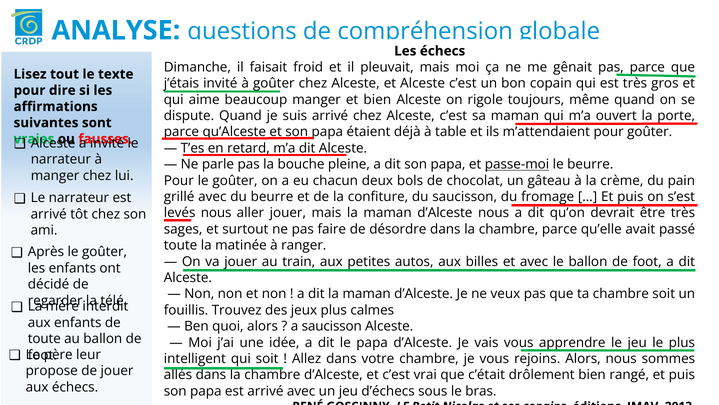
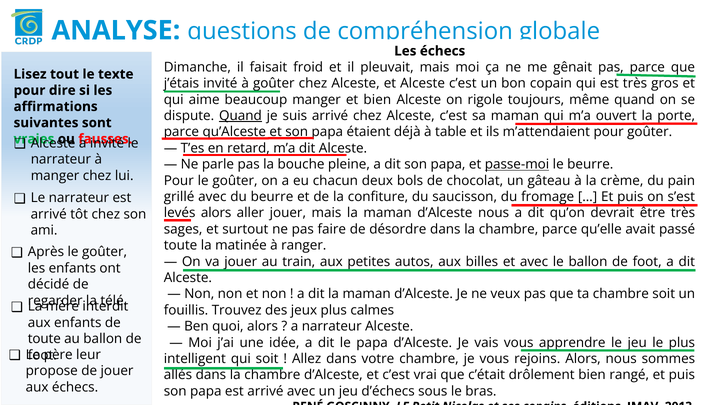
Quand underline: none -> present (240, 116)
nous: nous -> alors (216, 213)
a saucisson: saucisson -> narrateur (332, 326)
